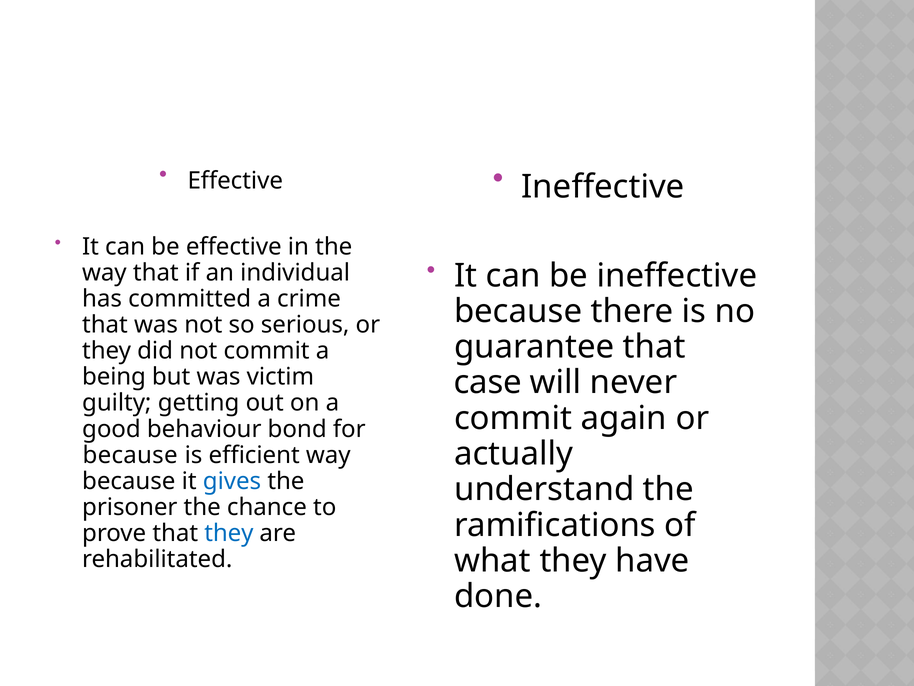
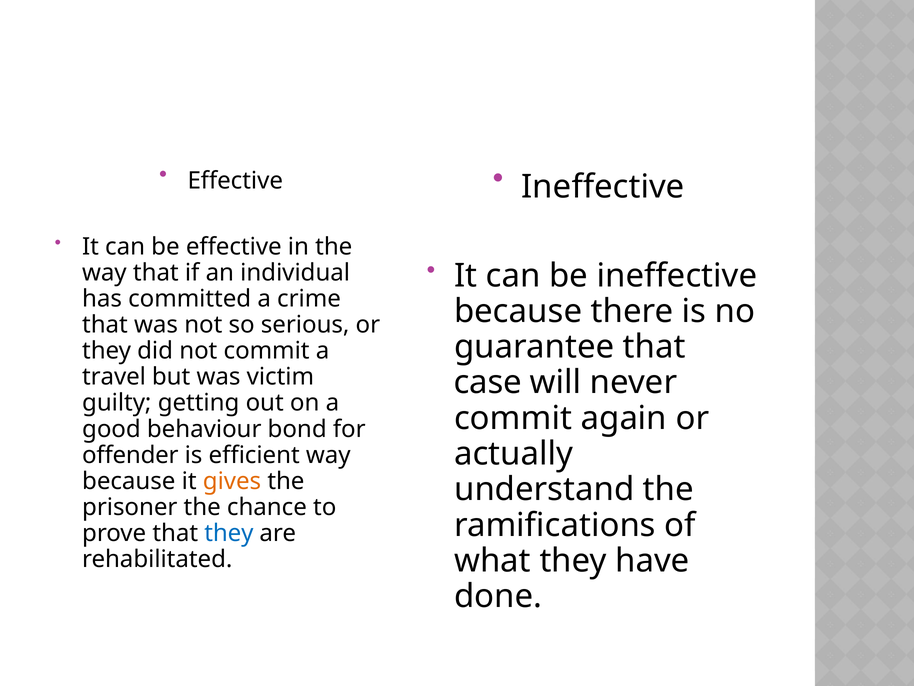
being: being -> travel (114, 377)
because: because -> offender (130, 455)
gives colour: blue -> orange (232, 481)
